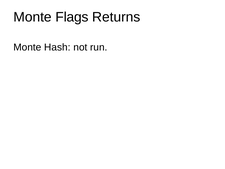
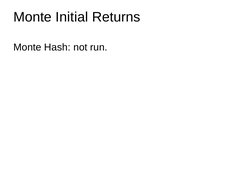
Flags: Flags -> Initial (72, 17)
